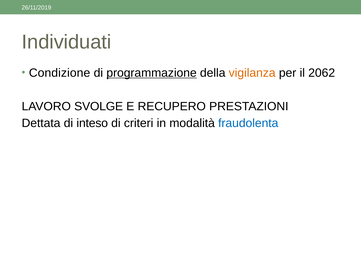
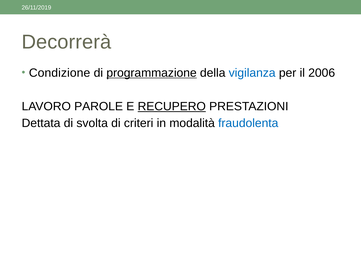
Individuati: Individuati -> Decorrerà (66, 42)
vigilanza colour: orange -> blue (252, 73)
2062: 2062 -> 2006 (322, 73)
SVOLGE: SVOLGE -> PAROLE (99, 107)
RECUPERO underline: none -> present (172, 107)
inteso: inteso -> svolta (92, 124)
